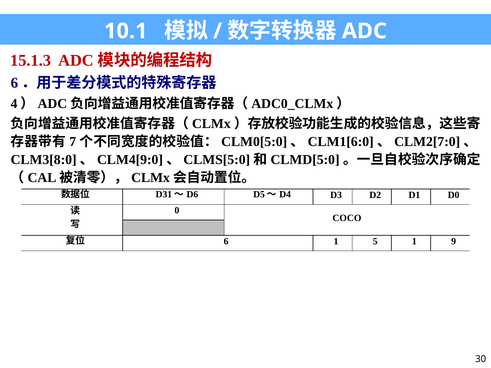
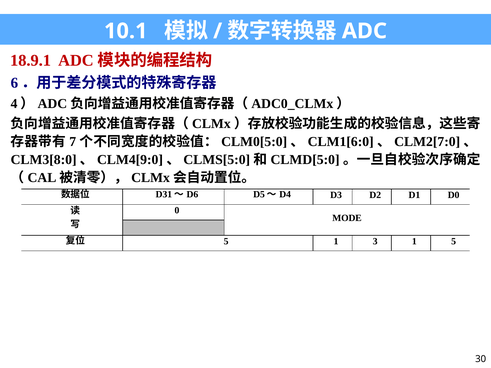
15.1.3: 15.1.3 -> 18.9.1 (31, 61)
COCO: COCO -> MODE (347, 218)
6: 6 -> 5 (226, 241)
5: 5 -> 3 (375, 241)
1 9: 9 -> 5 (454, 241)
